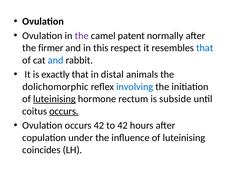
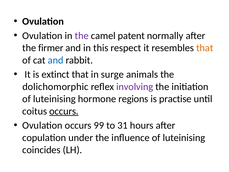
that colour: blue -> orange (205, 48)
exactly: exactly -> extinct (55, 74)
distal: distal -> surge (112, 74)
involving colour: blue -> purple (135, 87)
luteinising underline: present -> none (54, 99)
rectum: rectum -> regions (133, 99)
subside: subside -> practise (175, 99)
occurs 42: 42 -> 99 (99, 125)
to 42: 42 -> 31 (123, 125)
